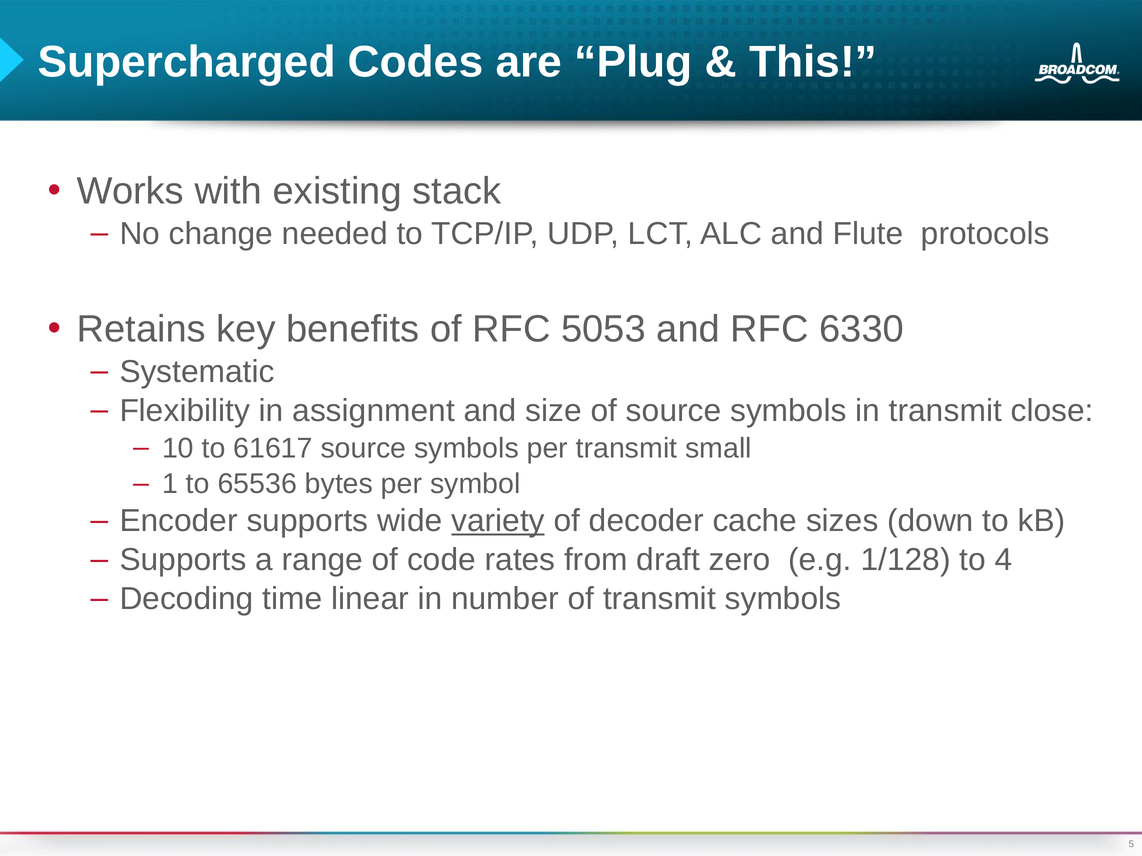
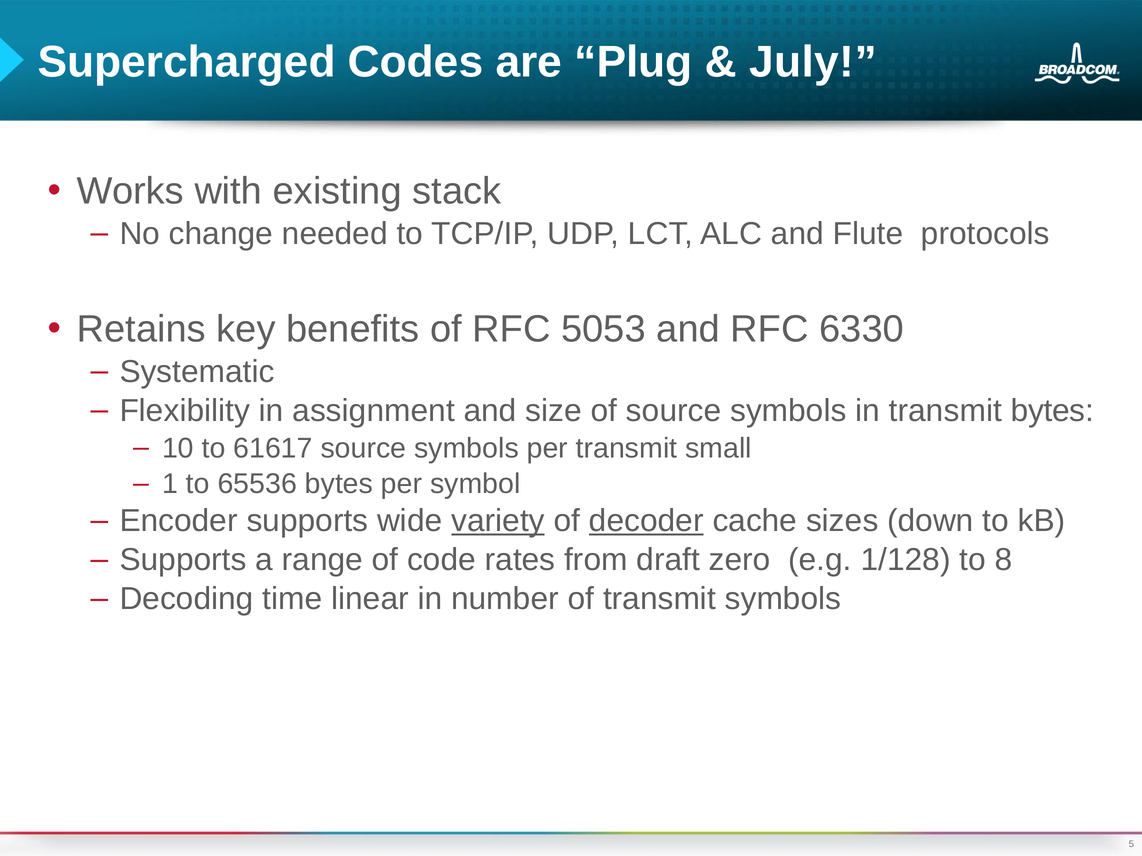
This: This -> July (813, 62)
transmit close: close -> bytes (1052, 411)
decoder underline: none -> present (646, 521)
4: 4 -> 8 (1004, 560)
